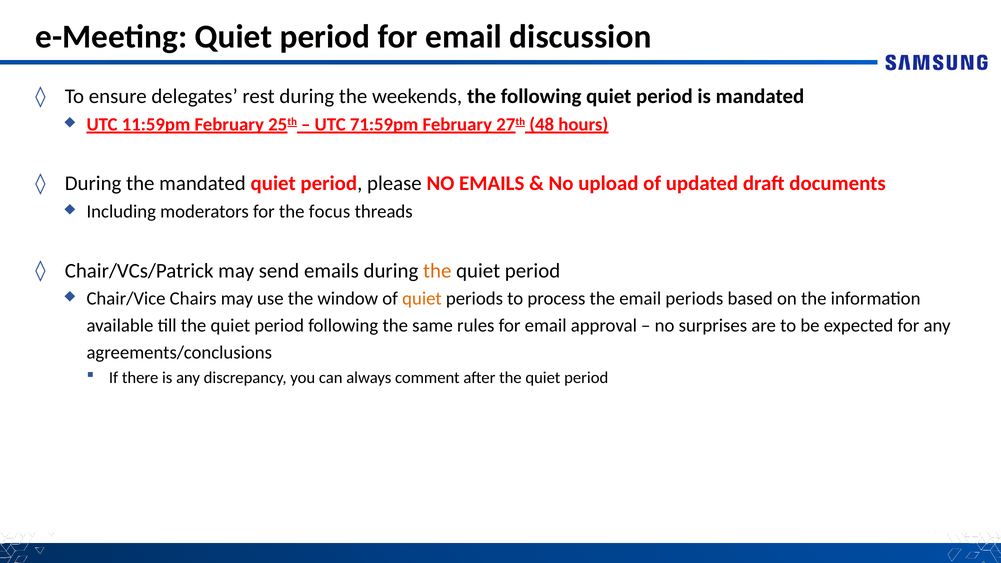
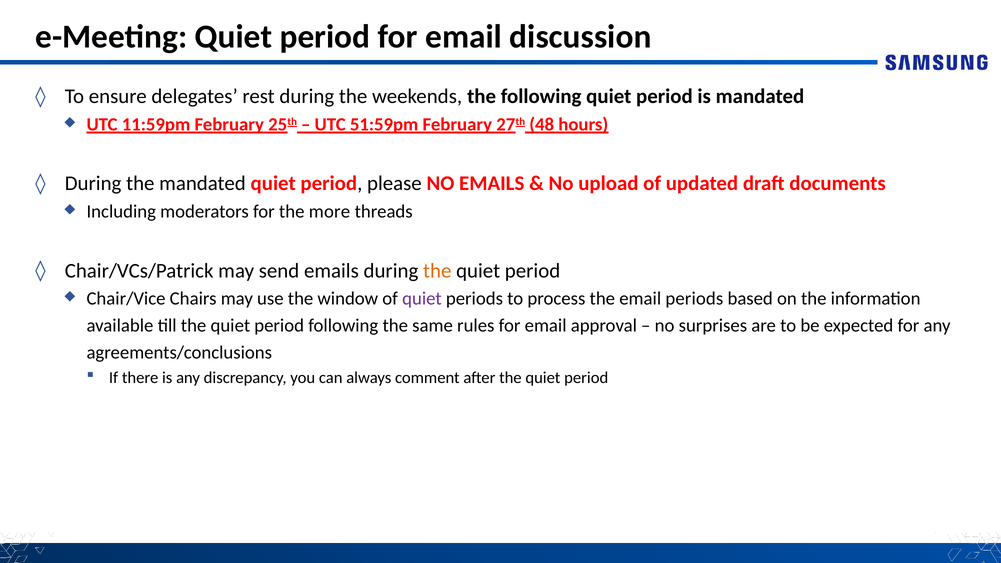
71:59pm: 71:59pm -> 51:59pm (384, 125)
focus: focus -> more (330, 212)
quiet colour: orange -> purple (422, 299)
